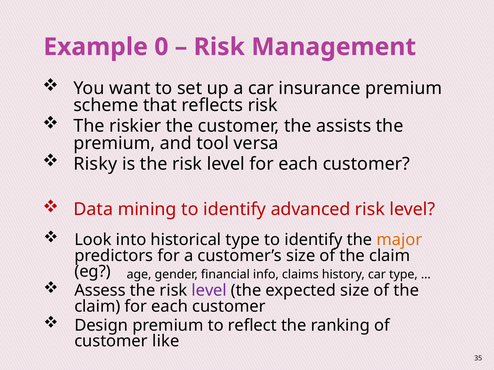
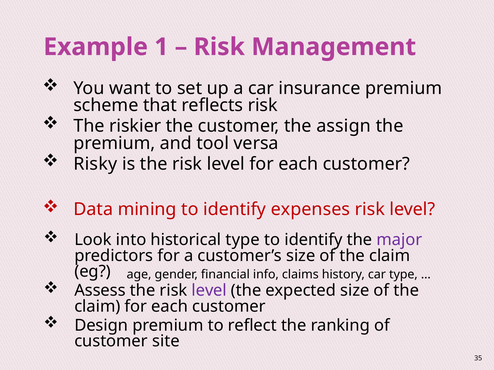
0: 0 -> 1 (161, 47)
assists: assists -> assign (344, 126)
advanced: advanced -> expenses (310, 210)
major colour: orange -> purple (399, 240)
like: like -> site (166, 342)
